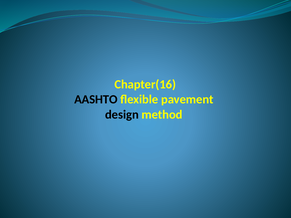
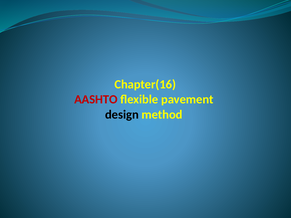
AASHTO colour: black -> red (96, 100)
